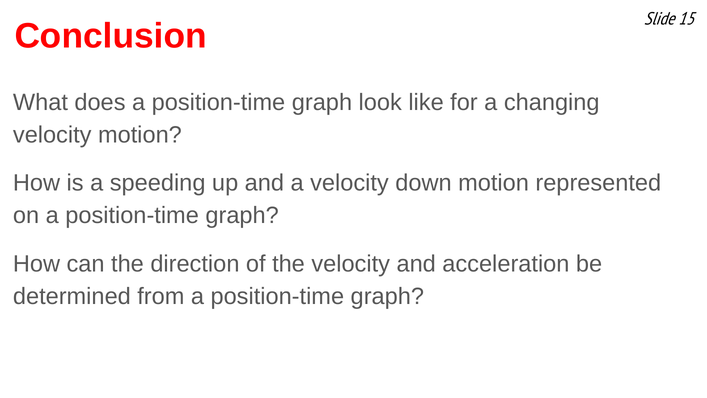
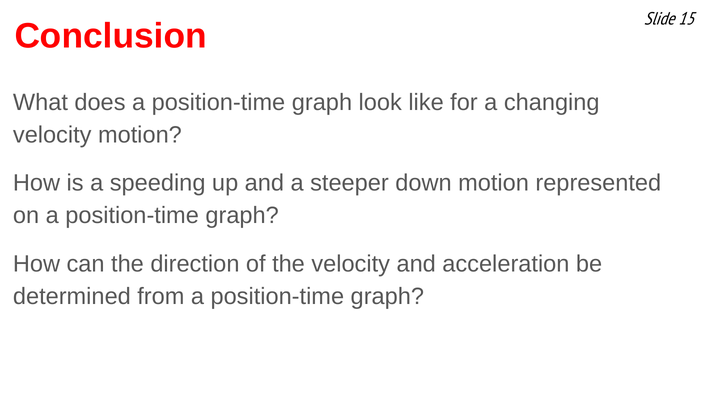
a velocity: velocity -> steeper (349, 183)
